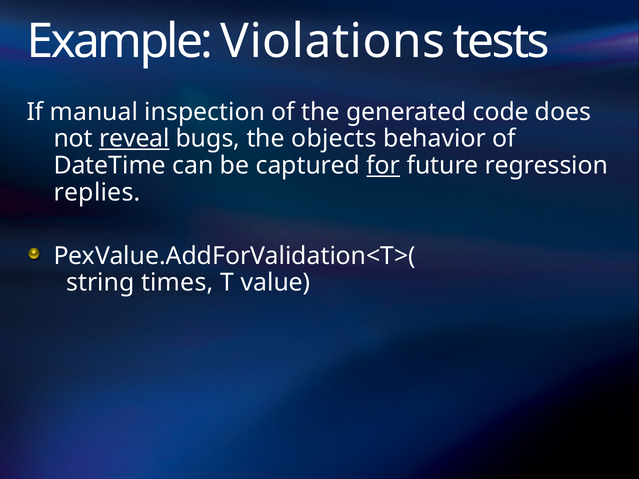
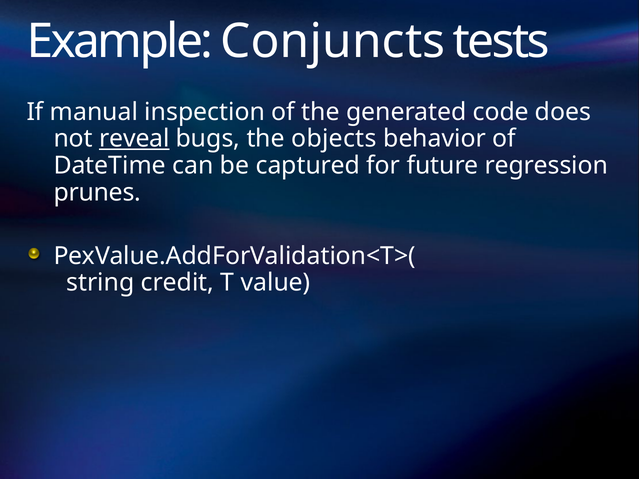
Violations: Violations -> Conjuncts (333, 42)
for underline: present -> none (383, 166)
replies: replies -> prunes (97, 192)
times: times -> credit (177, 283)
